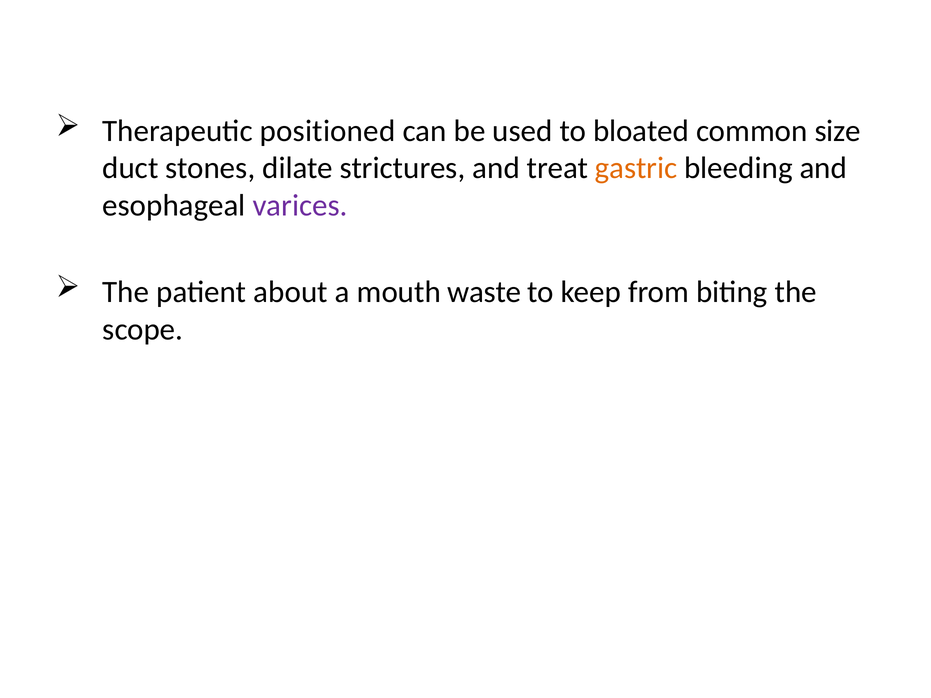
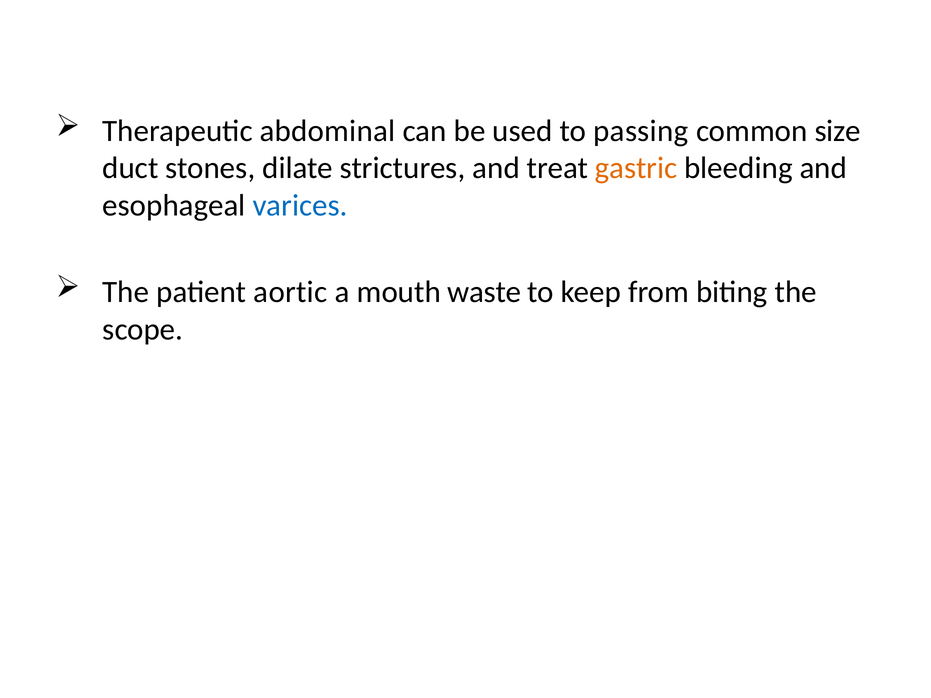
positioned: positioned -> abdominal (328, 131)
bloated: bloated -> passing (641, 131)
varices colour: purple -> blue (300, 205)
about: about -> aortic (290, 292)
